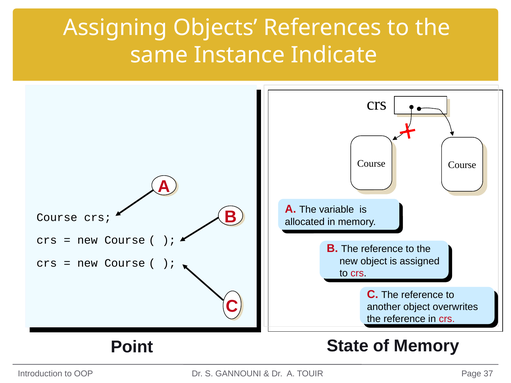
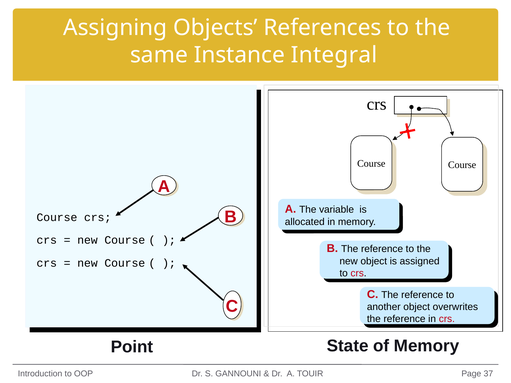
Indicate: Indicate -> Integral (334, 55)
